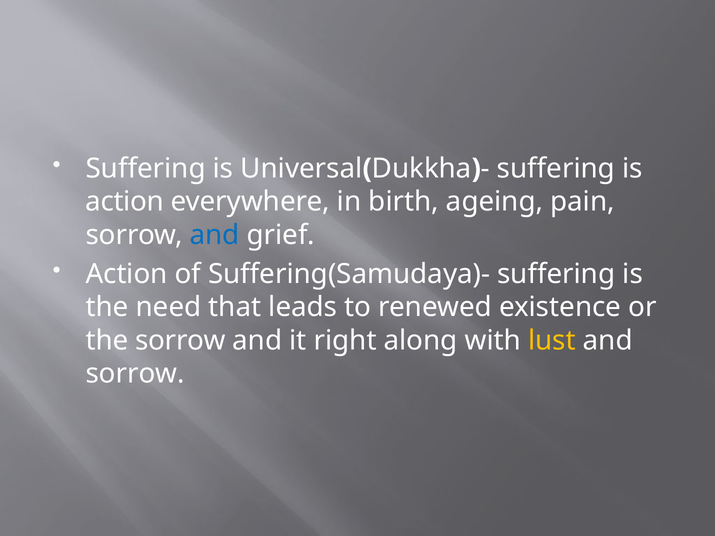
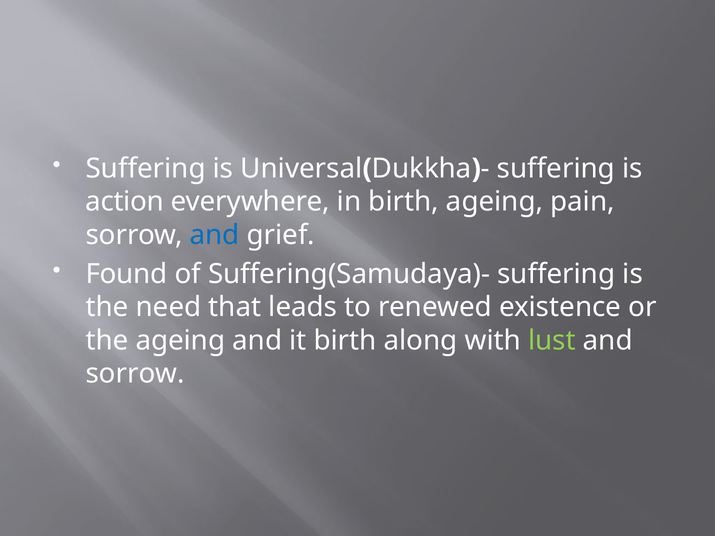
Action: Action -> Found (127, 274)
the sorrow: sorrow -> ageing (180, 341)
it right: right -> birth (345, 341)
lust colour: yellow -> light green (552, 341)
